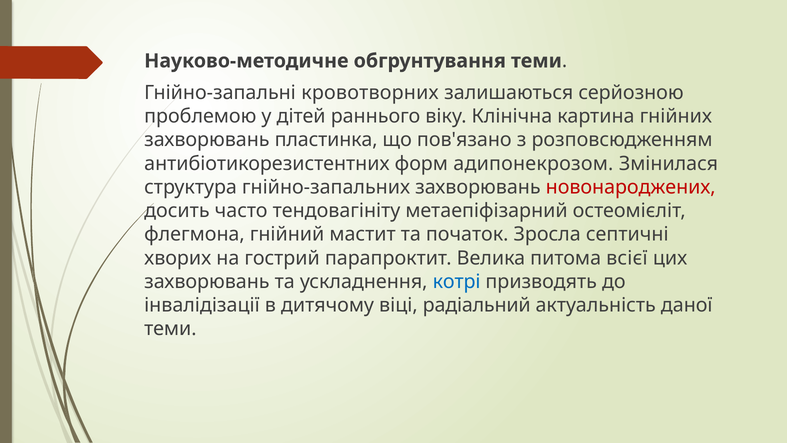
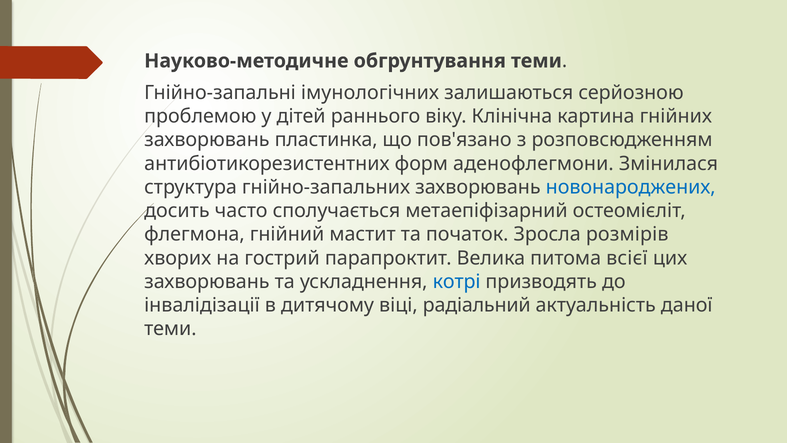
кровотворних: кровотворних -> імунологічних (370, 93)
адипонекрозом: адипонекрозом -> аденофлегмони (533, 163)
новонароджених colour: red -> blue (631, 187)
тендовагініту: тендовагініту -> сполучається (336, 211)
септичні: септичні -> розмірів (627, 234)
